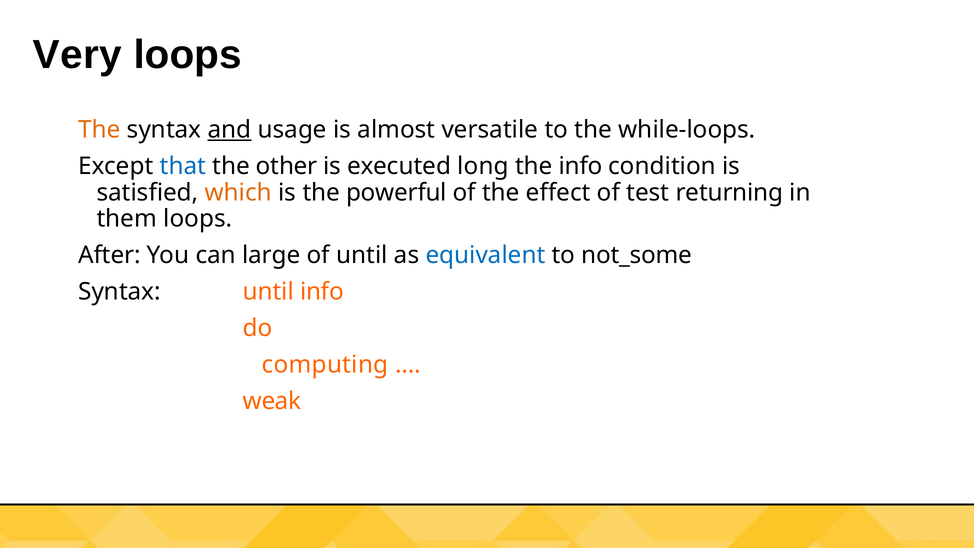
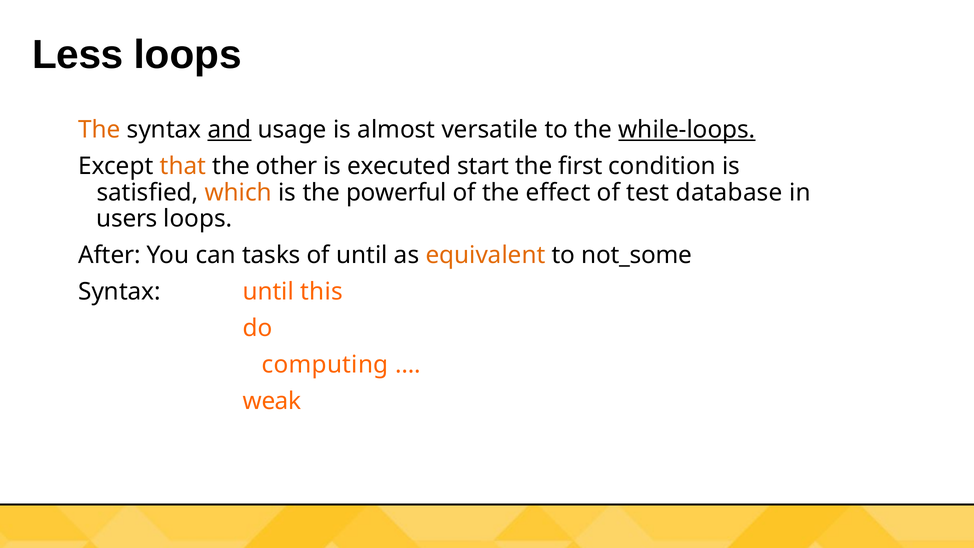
Very: Very -> Less (78, 55)
while-loops underline: none -> present (687, 130)
that colour: blue -> orange (183, 166)
long: long -> start (483, 166)
the info: info -> first (581, 166)
returning: returning -> database (729, 193)
them: them -> users (127, 219)
large: large -> tasks (271, 255)
equivalent colour: blue -> orange (485, 255)
until info: info -> this (322, 292)
